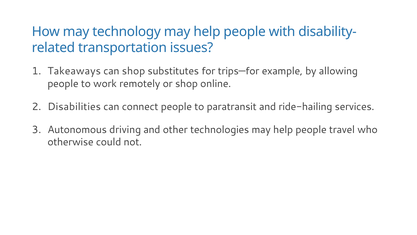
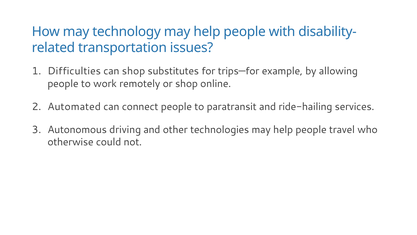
Takeaways: Takeaways -> Difficulties (74, 71)
Disabilities: Disabilities -> Automated (74, 106)
